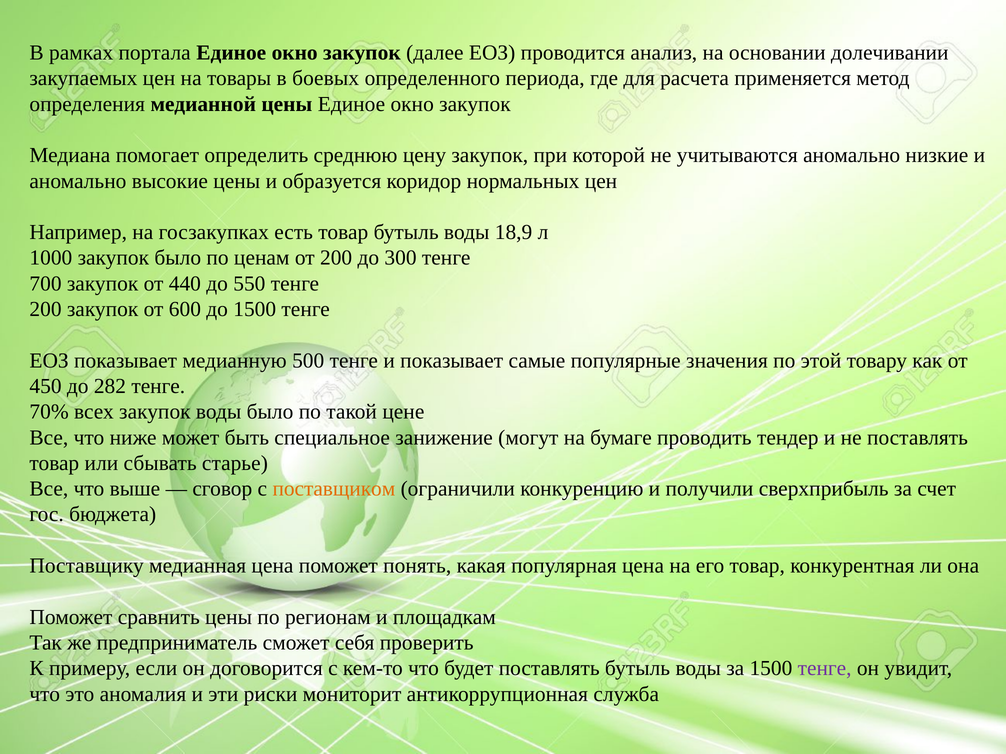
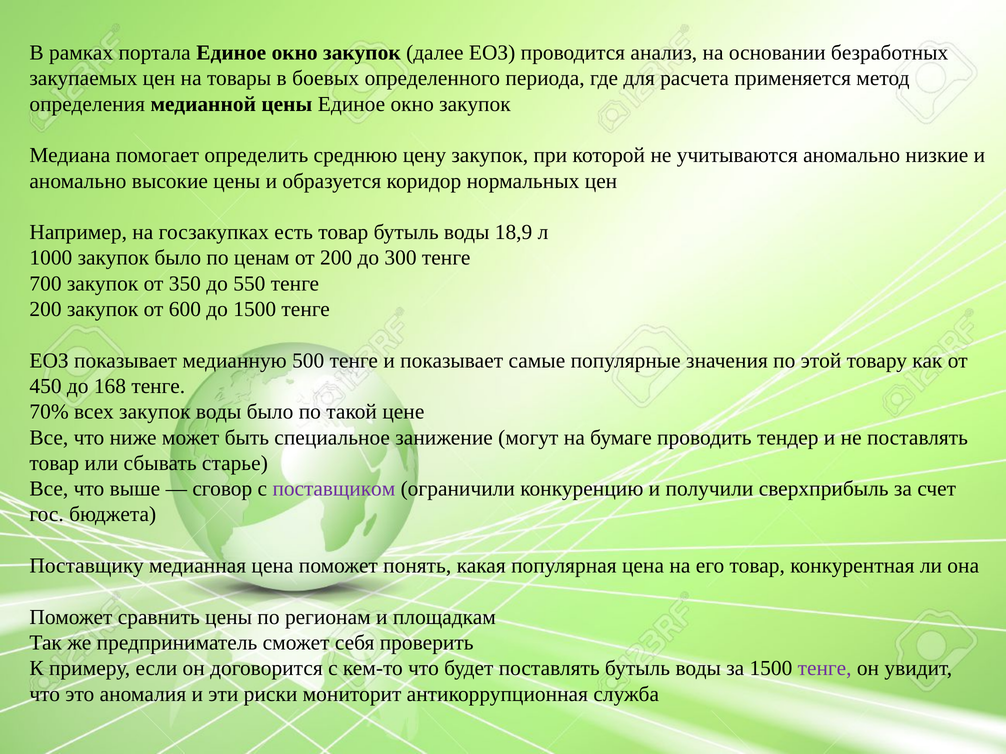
долечивании: долечивании -> безработных (890, 53)
440: 440 -> 350 (185, 284)
282: 282 -> 168 (110, 386)
поставщиком colour: orange -> purple (334, 489)
